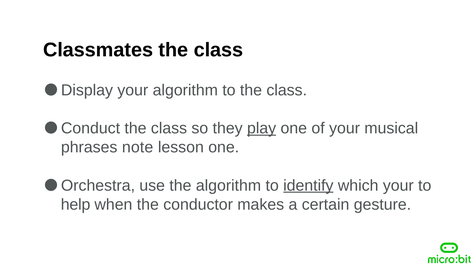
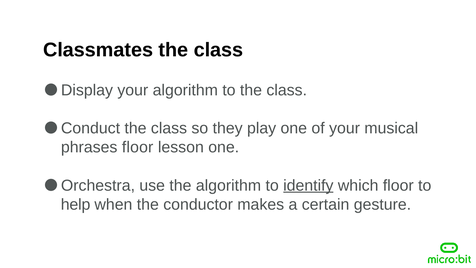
play underline: present -> none (262, 128)
phrases note: note -> floor (138, 147)
which your: your -> floor (398, 185)
